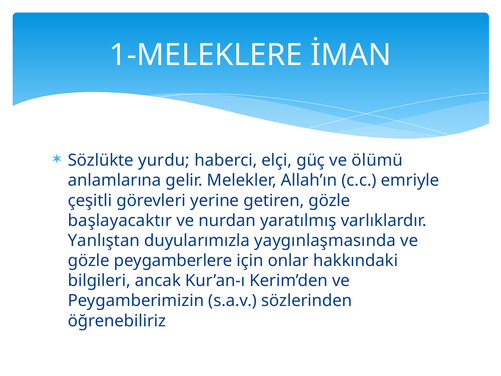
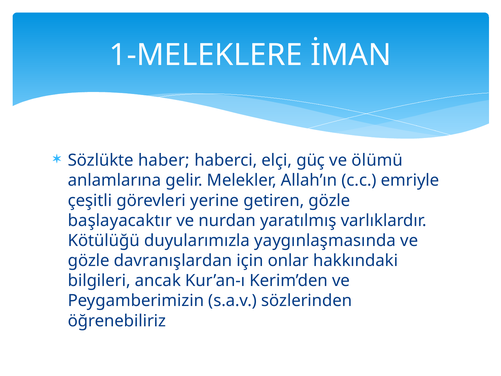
yurdu: yurdu -> haber (164, 160)
Yanlıştan: Yanlıştan -> Kötülüğü (104, 240)
peygamberlere: peygamberlere -> davranışlardan (173, 260)
